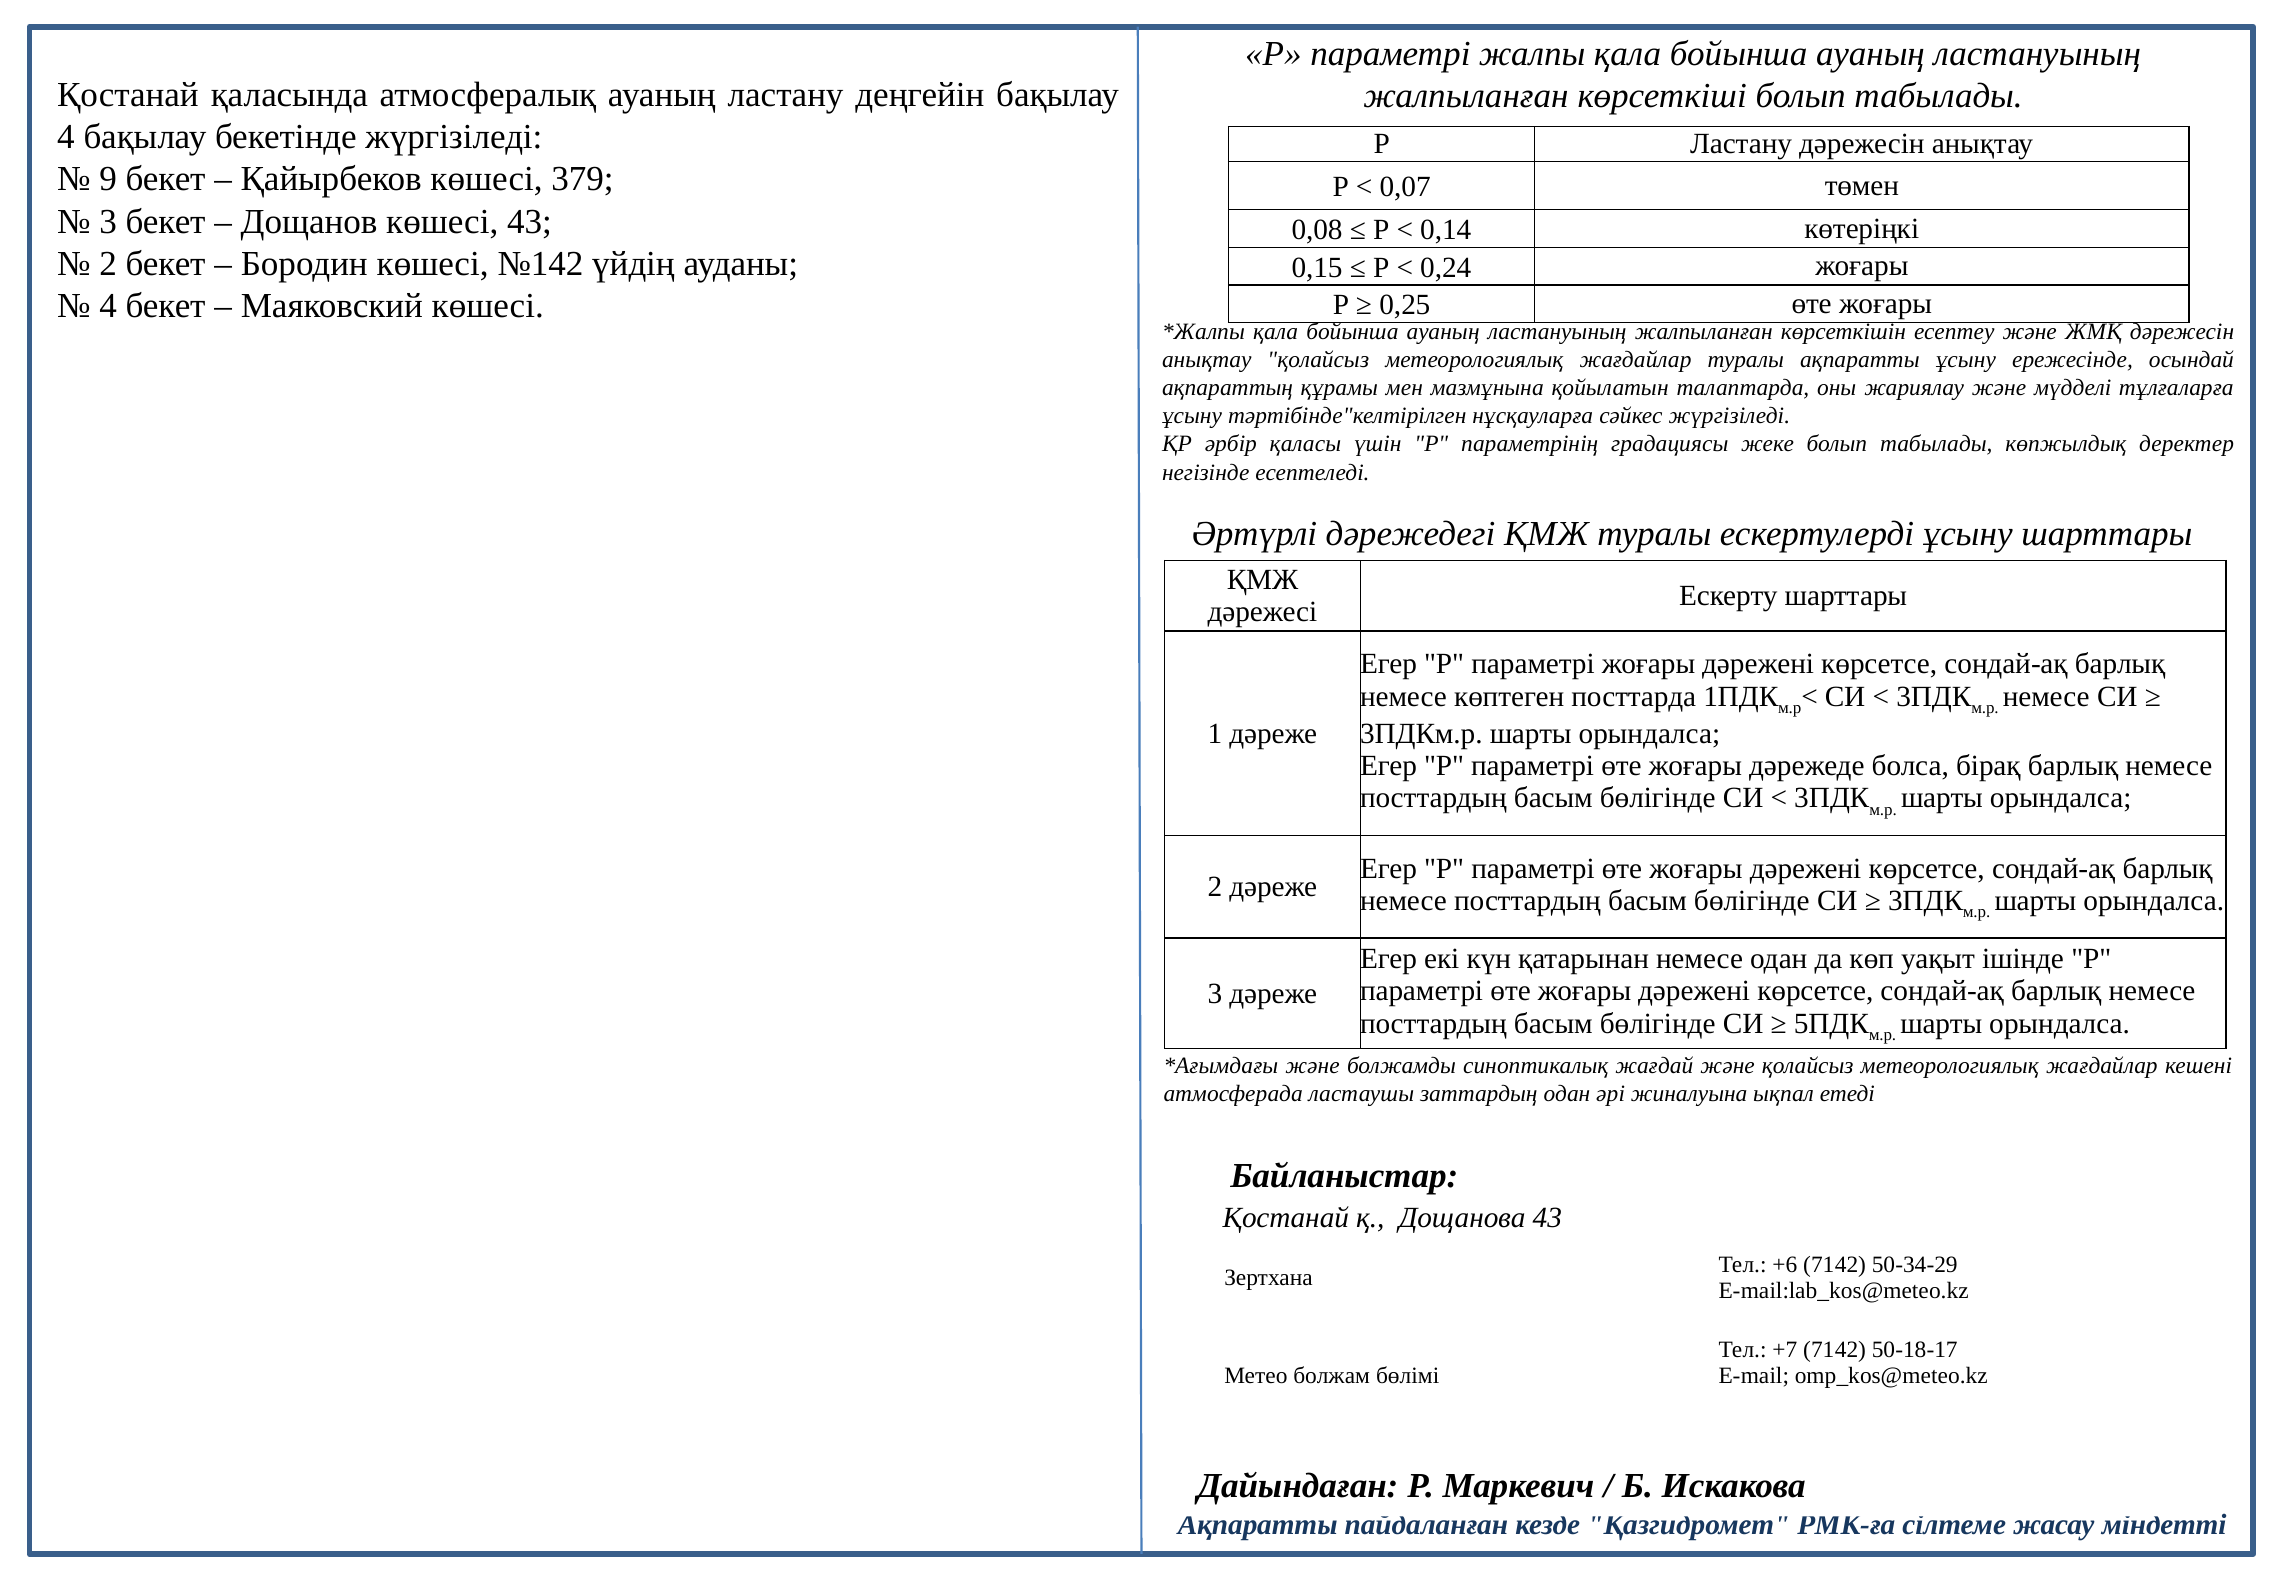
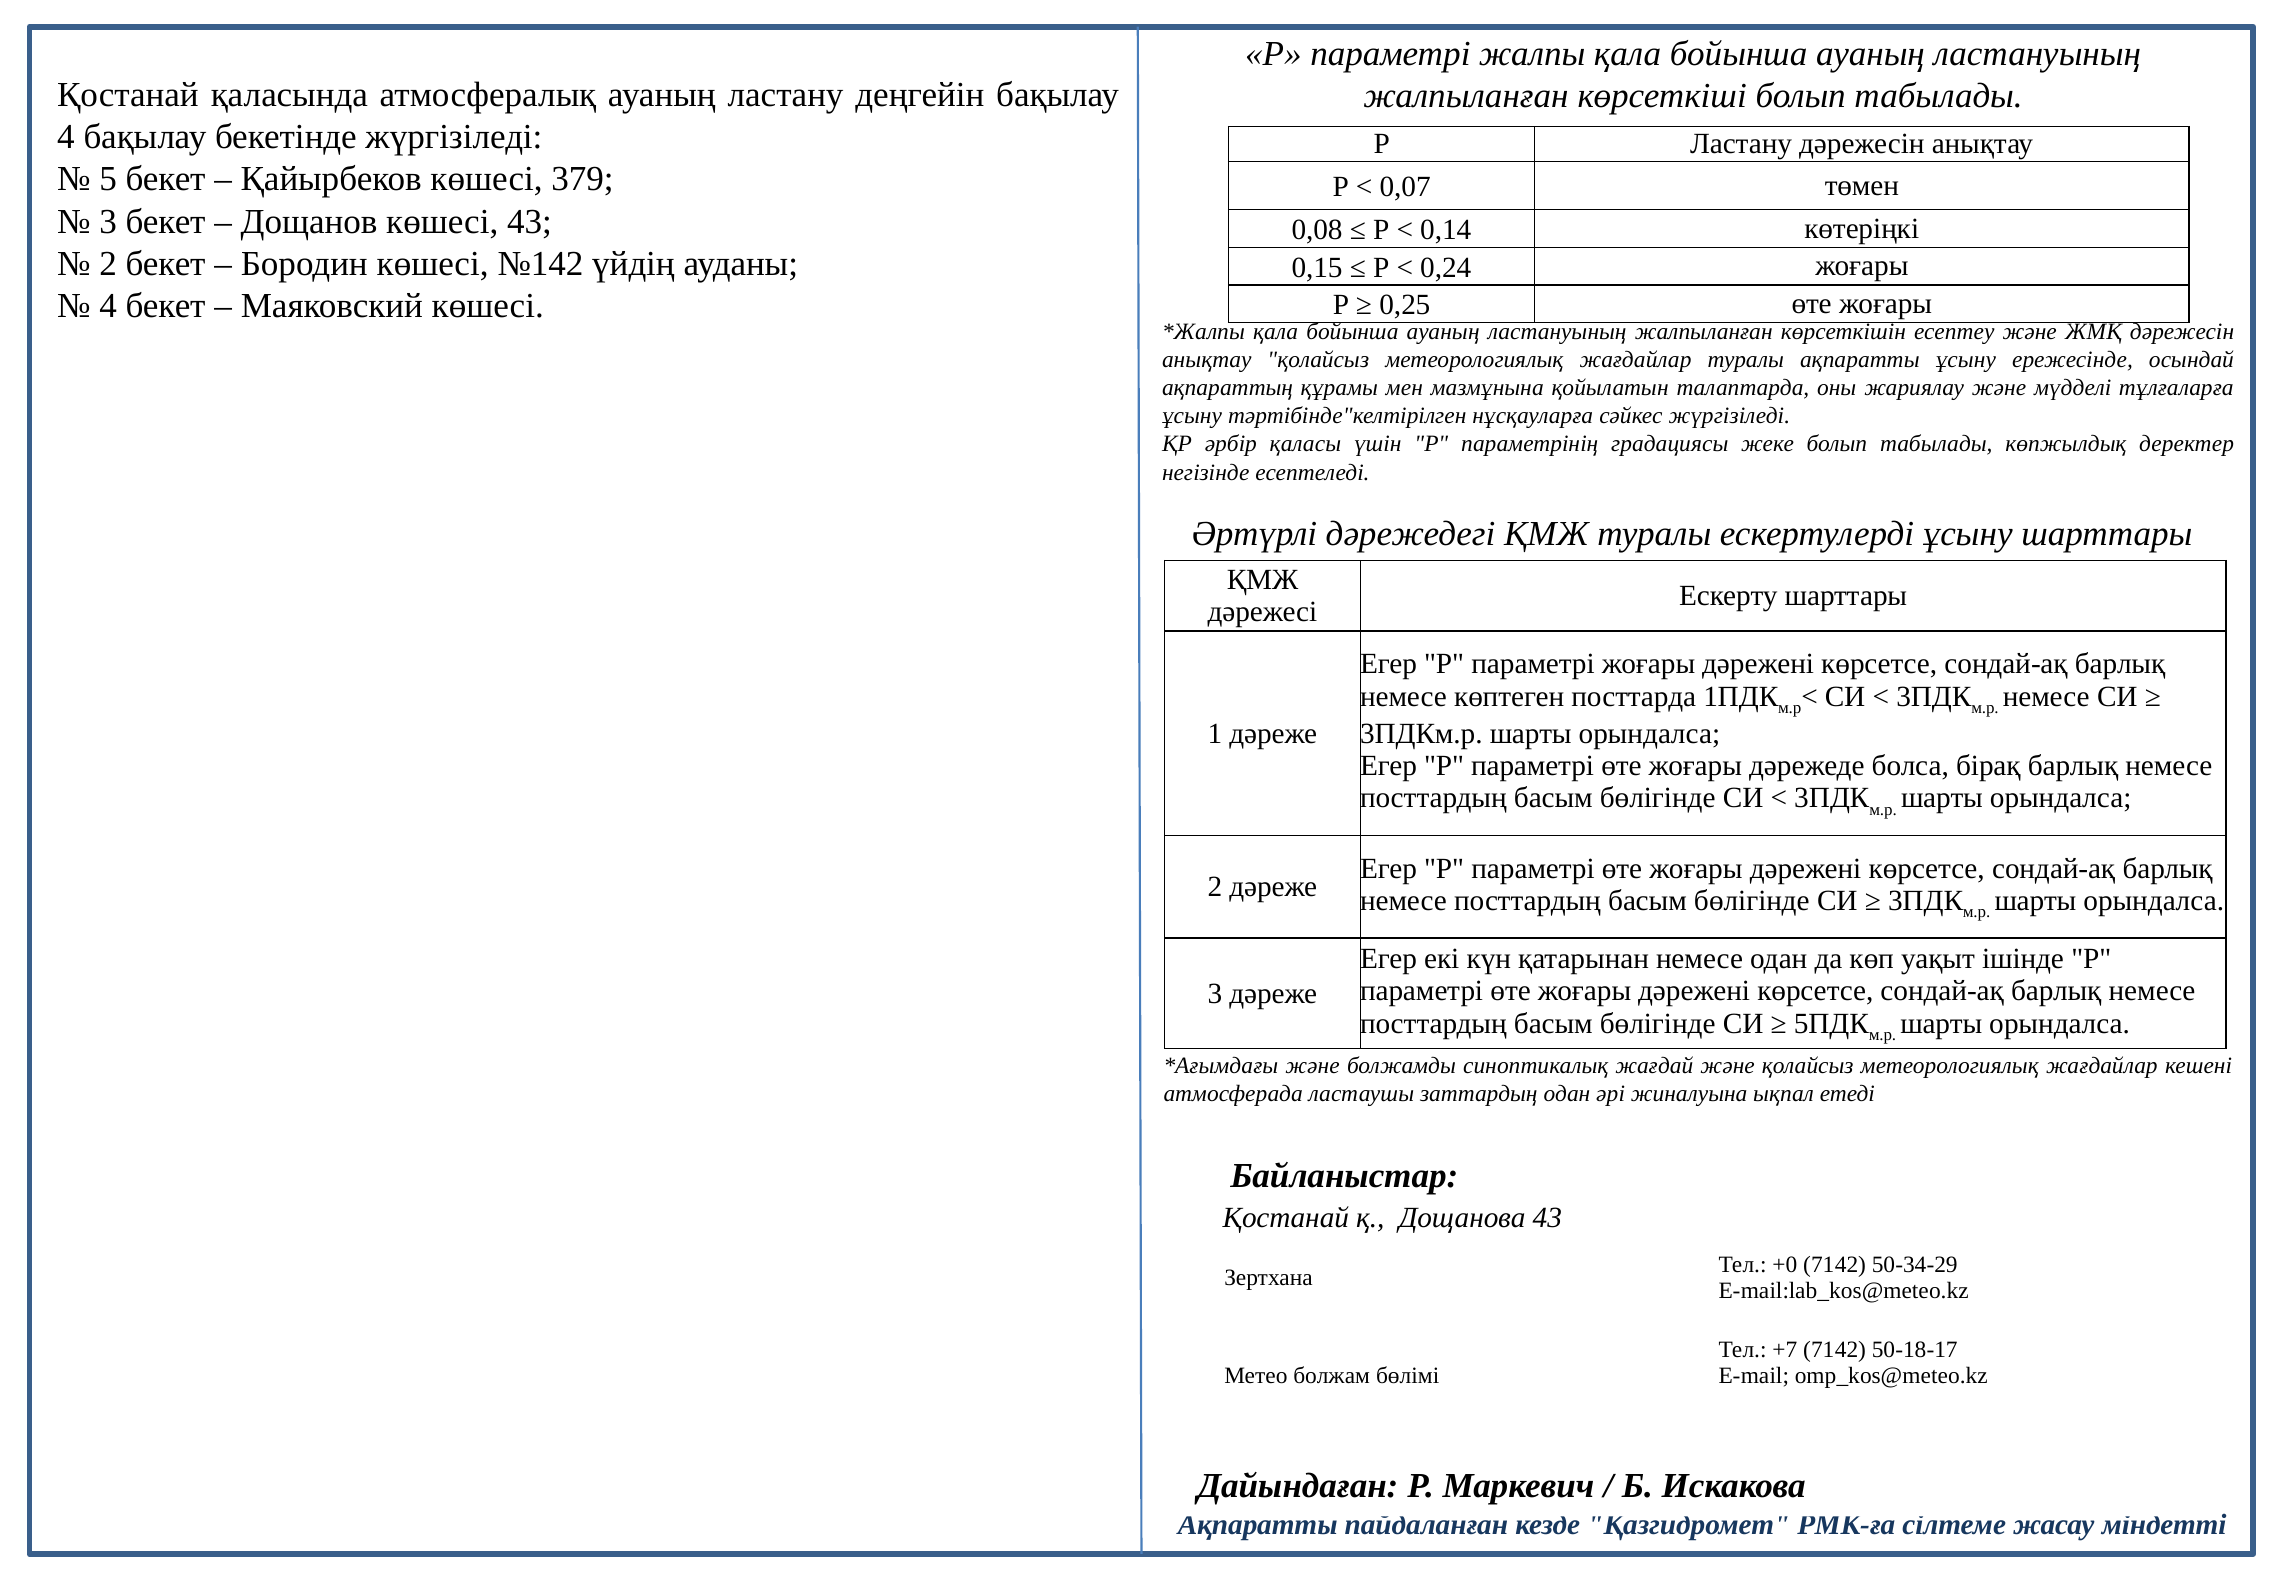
9: 9 -> 5 (108, 179)
+6: +6 -> +0 (1785, 1265)
